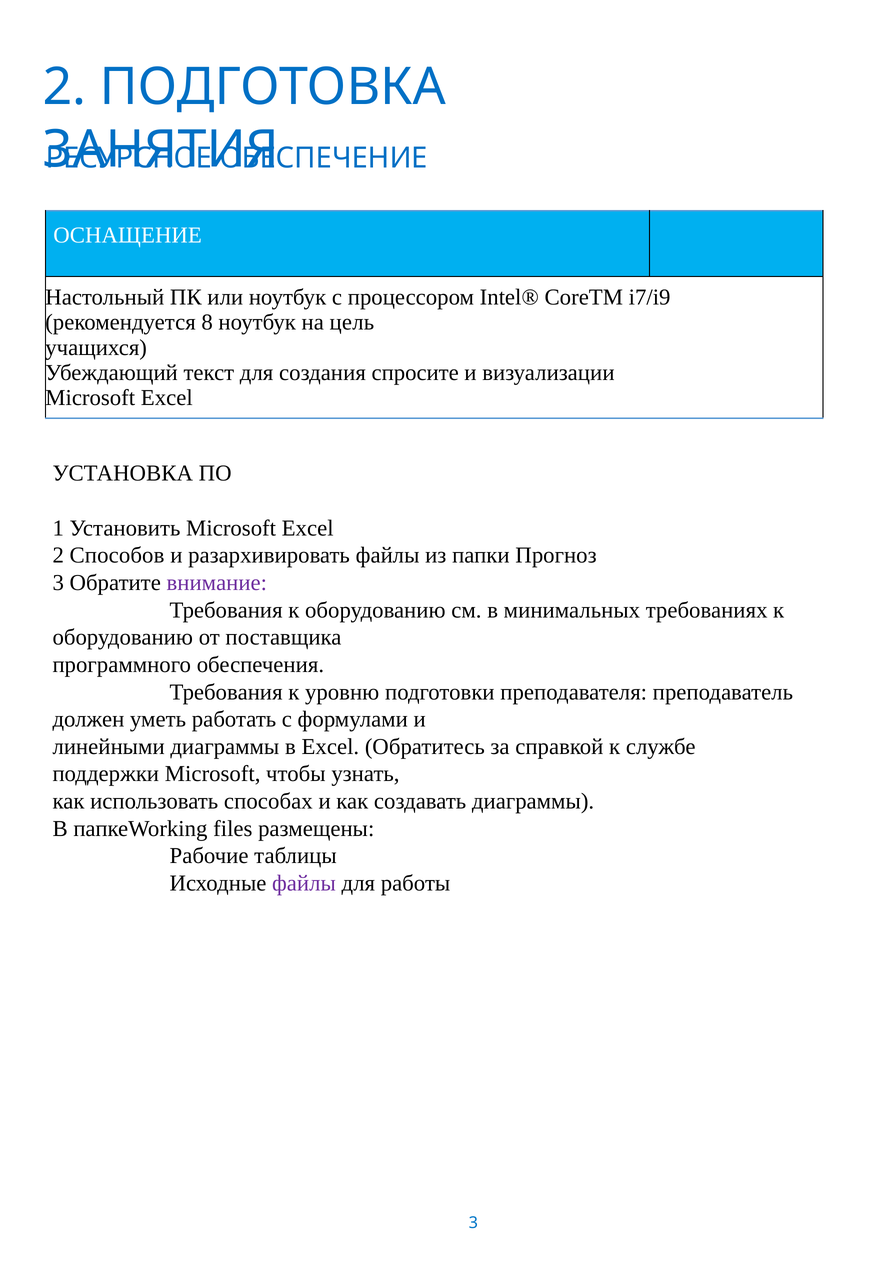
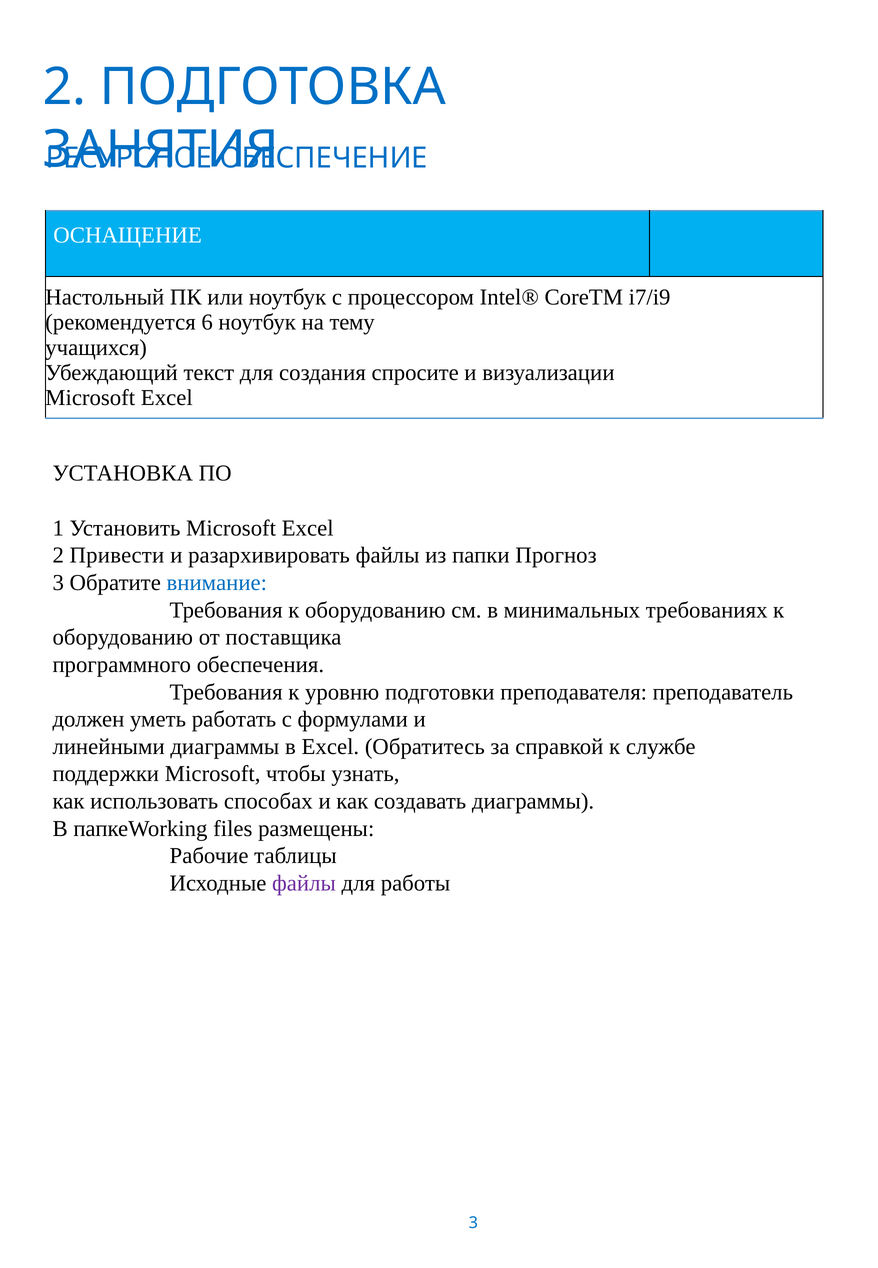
8: 8 -> 6 (207, 322)
цель: цель -> тему (352, 322)
Способов: Способов -> Привести (117, 555)
внимание colour: purple -> blue (217, 583)
